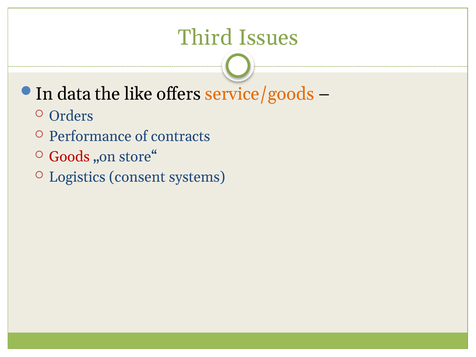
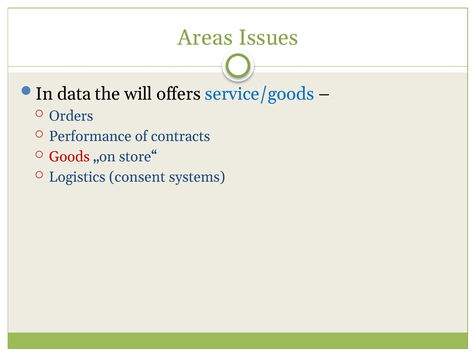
Third: Third -> Areas (205, 37)
like: like -> will (138, 94)
service/goods colour: orange -> blue (260, 94)
